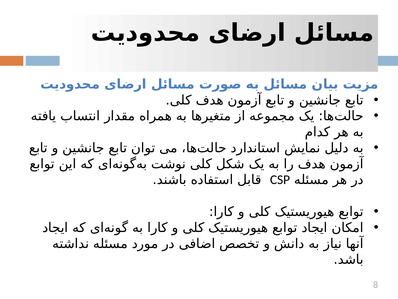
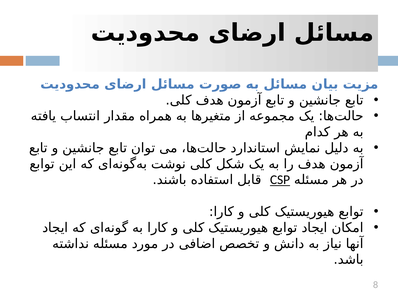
CSP underline: none -> present (280, 180)
